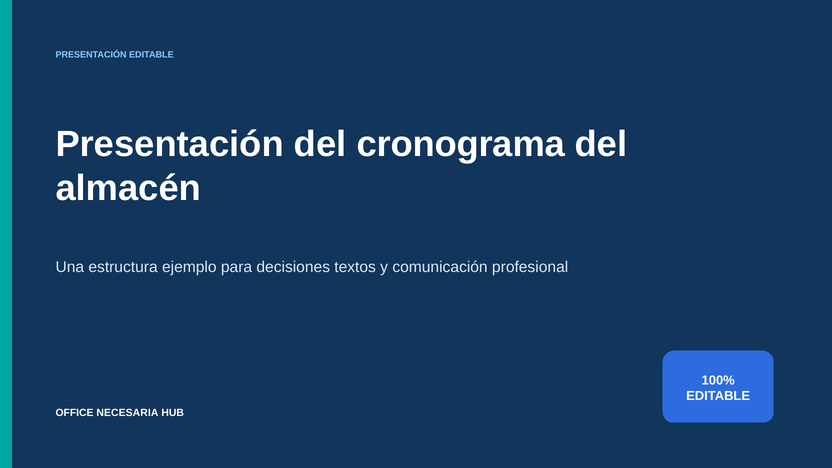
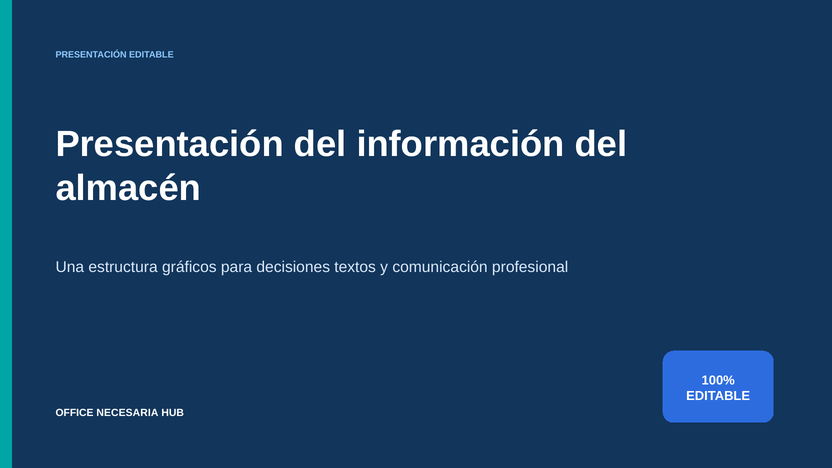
cronograma: cronograma -> información (461, 144)
ejemplo: ejemplo -> gráficos (189, 267)
